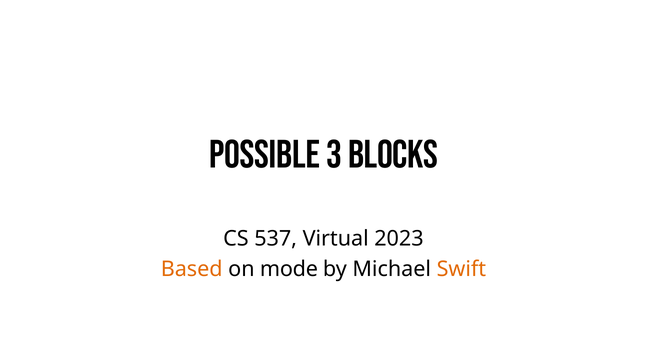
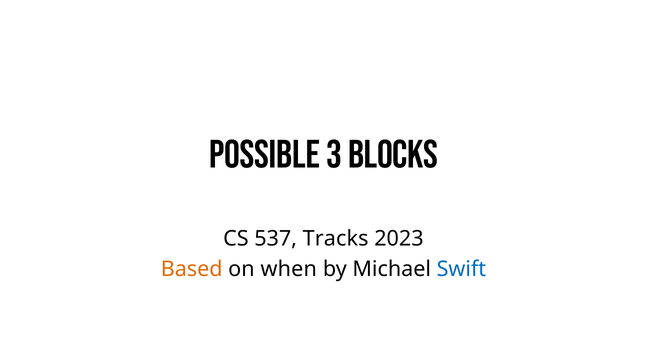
Virtual: Virtual -> Tracks (336, 239)
mode: mode -> when (289, 269)
Swift colour: orange -> blue (461, 269)
